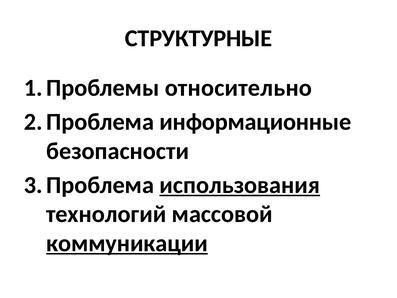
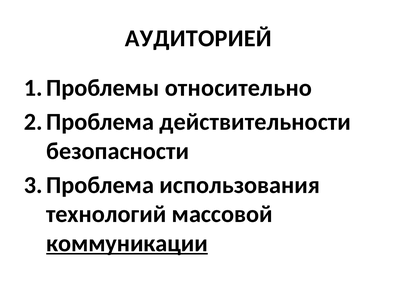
СТРУКТУРНЫЕ: СТРУКТУРНЫЕ -> АУДИТОРИЕЙ (198, 38)
информационные: информационные -> действительности (255, 122)
использования underline: present -> none (240, 185)
